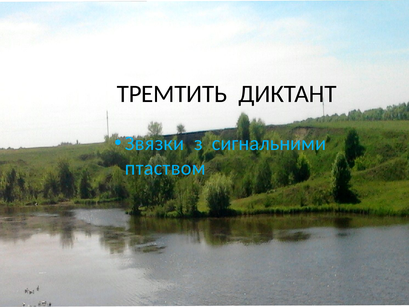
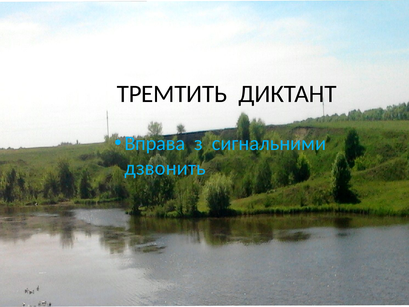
Звязки: Звязки -> Вправа (155, 143)
птаством: птаством -> дзвонить (165, 168)
